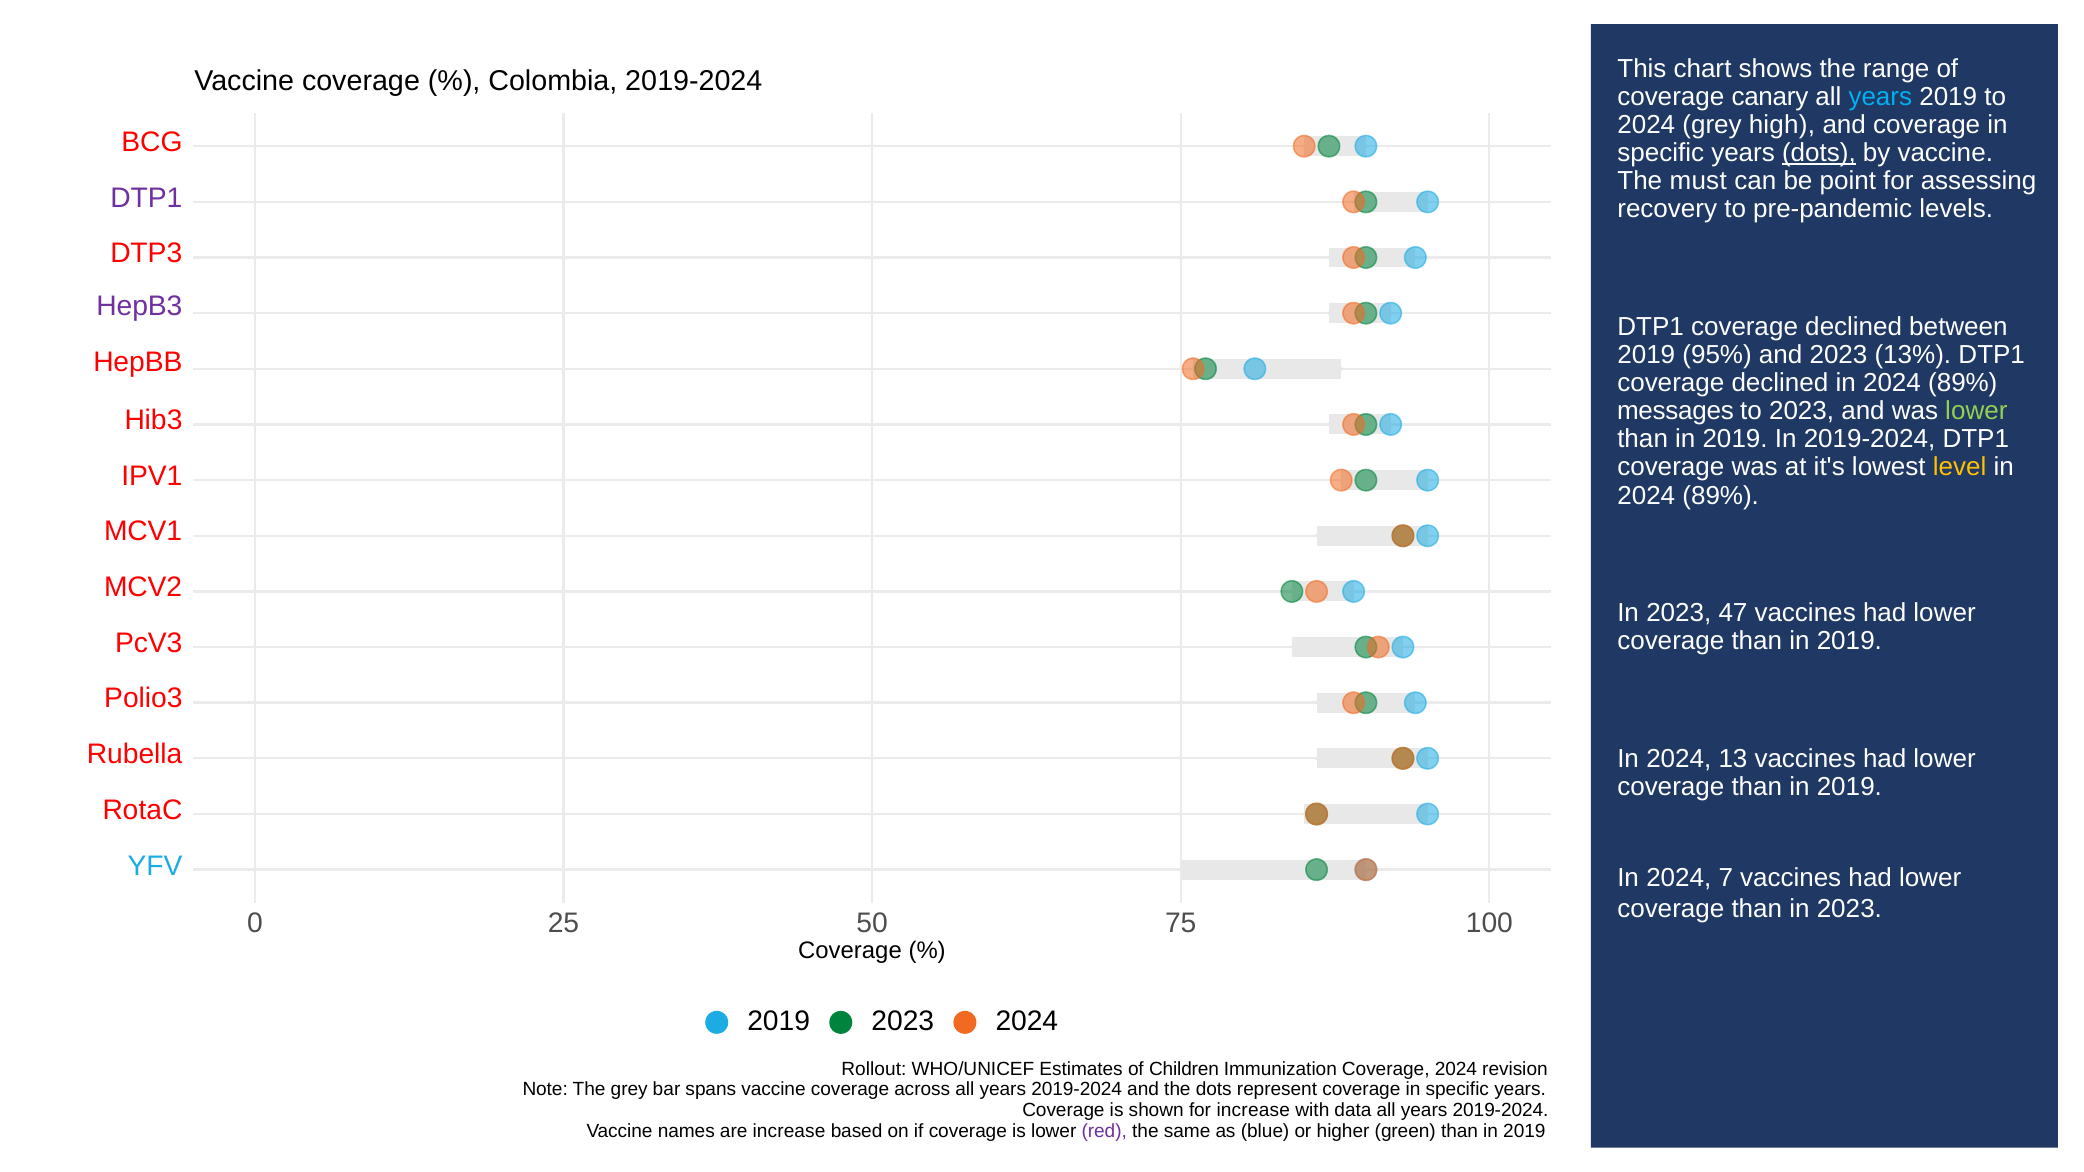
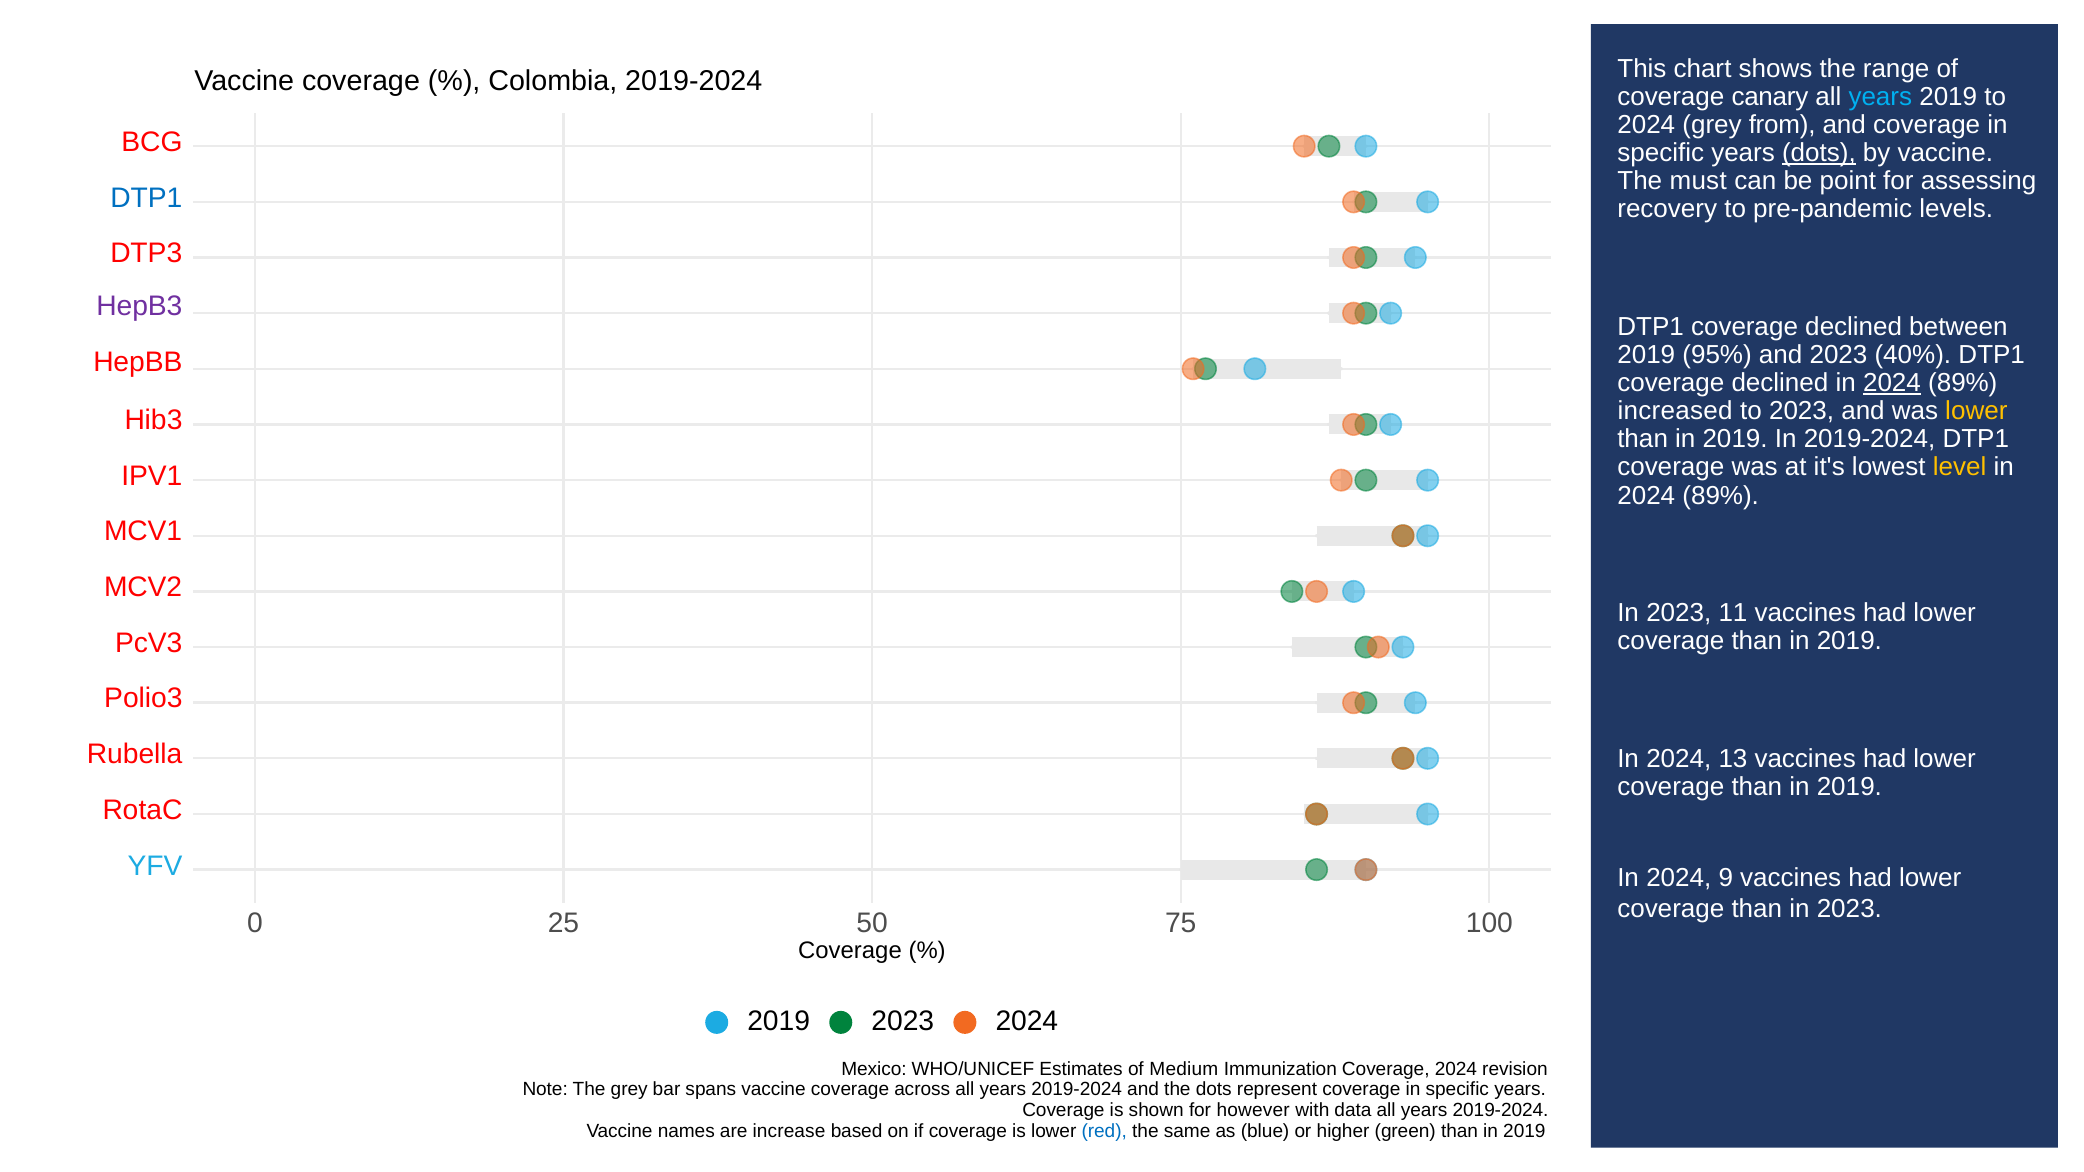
high: high -> from (1782, 125)
DTP1 colour: purple -> blue (146, 198)
13%: 13% -> 40% (1913, 355)
2024 underline: none -> present (1892, 383)
messages: messages -> increased (1675, 411)
lower colour: light green -> yellow (1976, 411)
47: 47 -> 11 (1733, 613)
7: 7 -> 9 (1726, 878)
Rollout: Rollout -> Mexico (874, 1069)
Children: Children -> Medium (1184, 1069)
for increase: increase -> however (1253, 1111)
red colour: purple -> blue (1104, 1131)
